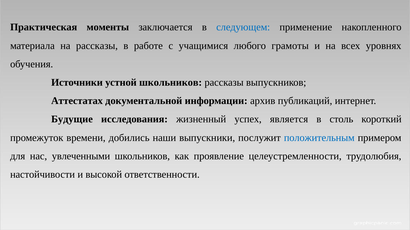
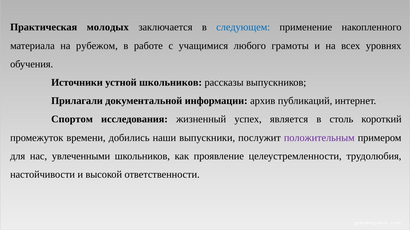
моменты: моменты -> молодых (108, 27)
на рассказы: рассказы -> рубежом (97, 46)
Аттестатах: Аттестатах -> Прилагали (77, 101)
Будущие: Будущие -> Спортом (72, 120)
положительным colour: blue -> purple (319, 138)
